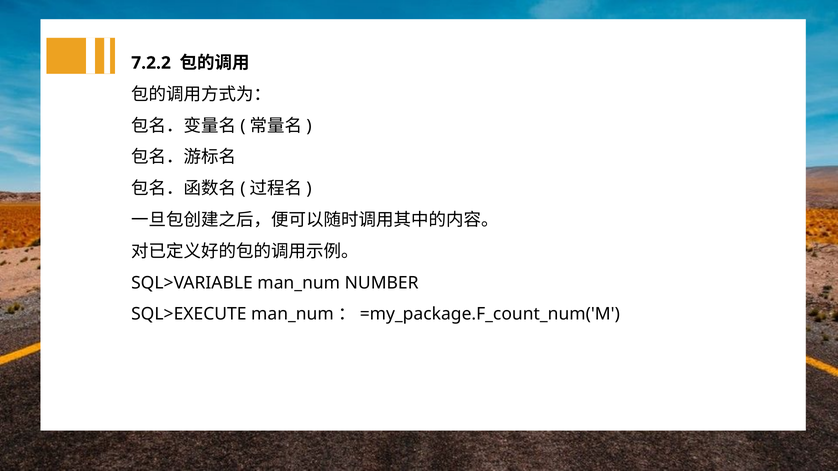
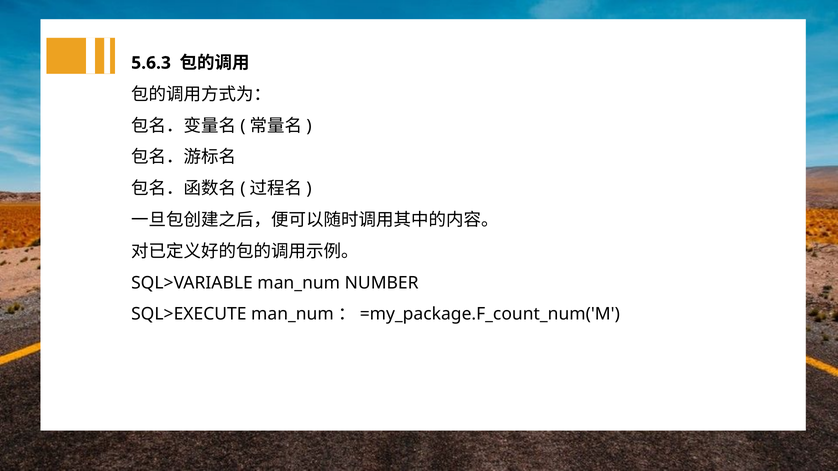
7.2.2: 7.2.2 -> 5.6.3 (151, 63)
